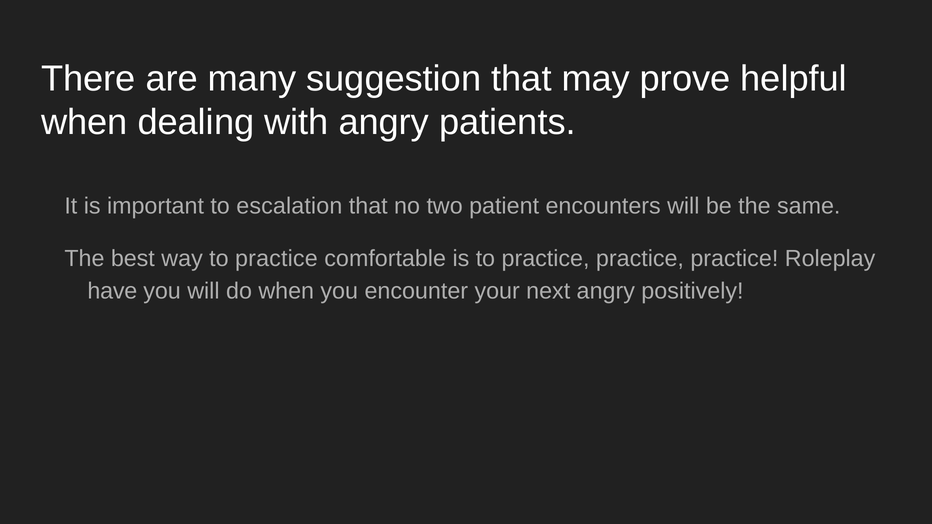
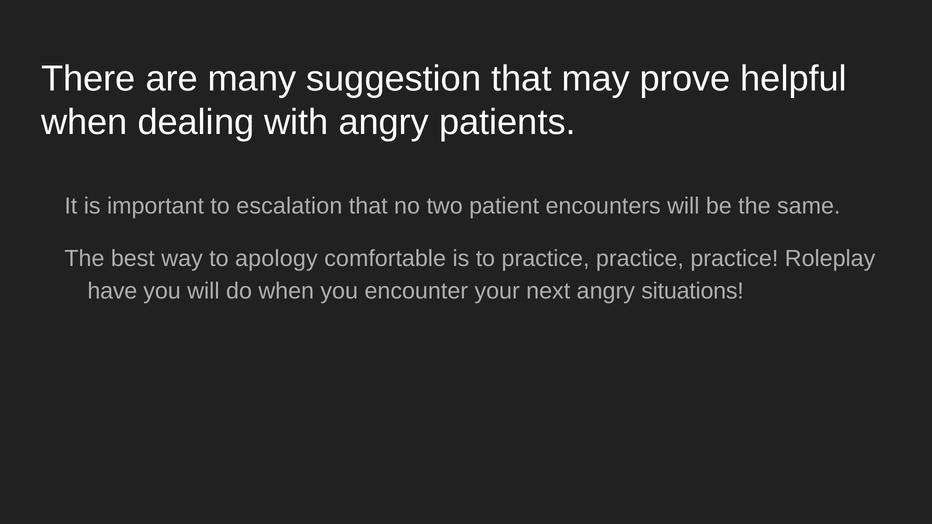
way to practice: practice -> apology (276, 259)
positively: positively -> situations (693, 291)
